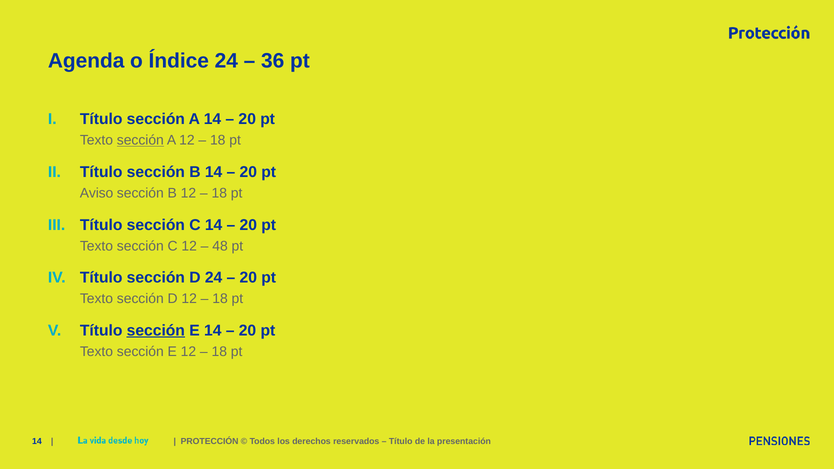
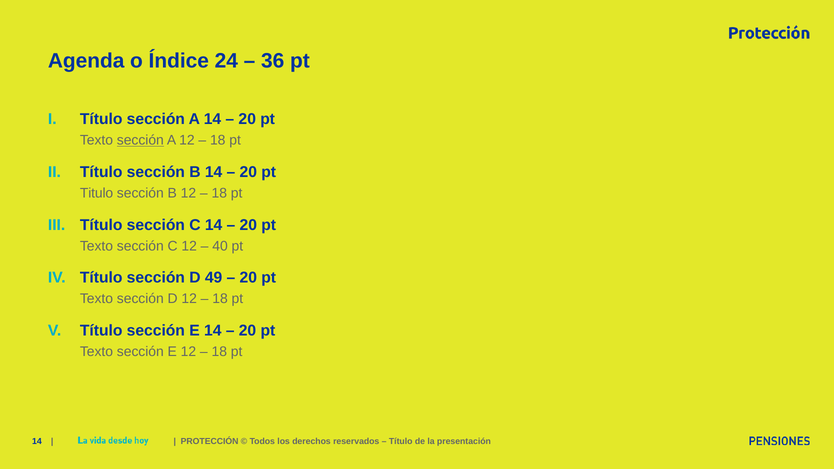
Aviso: Aviso -> Titulo (97, 193)
48: 48 -> 40 (220, 246)
D 24: 24 -> 49 (214, 278)
sección underline: present -> none (156, 331)
